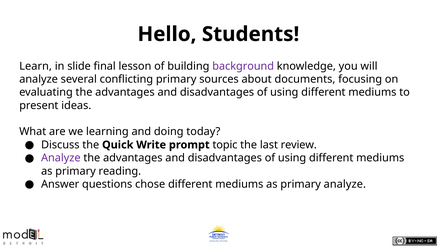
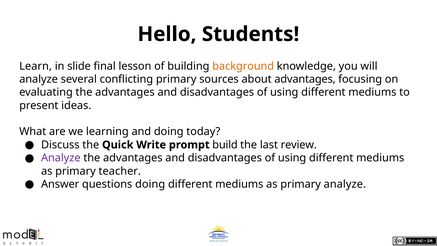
background colour: purple -> orange (243, 66)
about documents: documents -> advantages (305, 79)
topic: topic -> build (225, 145)
reading: reading -> teacher (120, 171)
questions chose: chose -> doing (150, 184)
